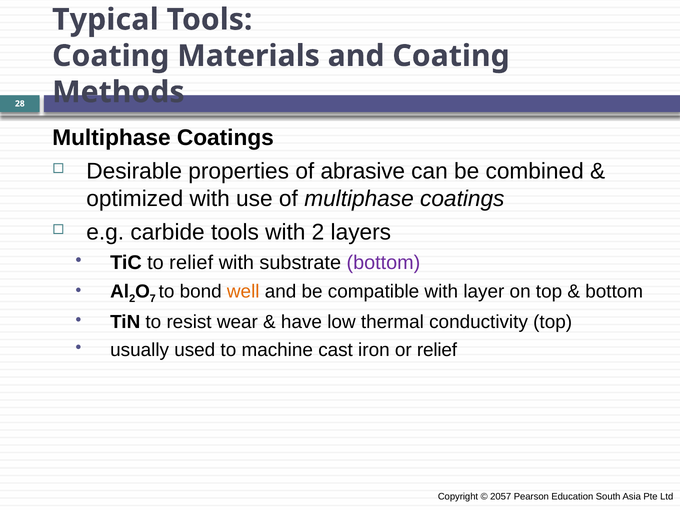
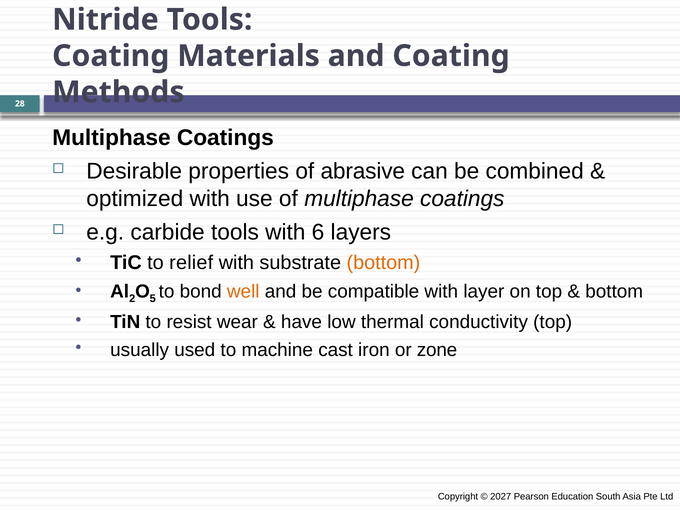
Typical: Typical -> Nitride (105, 20)
with 2: 2 -> 6 (318, 232)
bottom colour: purple -> orange (383, 263)
7: 7 -> 5 (153, 299)
or relief: relief -> zone (437, 350)
2057: 2057 -> 2027 (501, 497)
